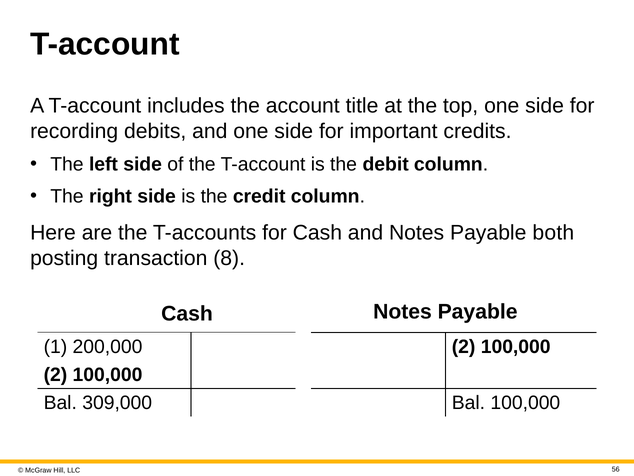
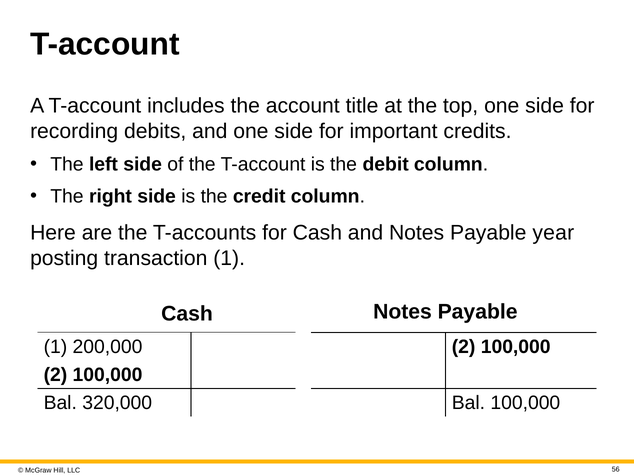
both: both -> year (553, 233)
transaction 8: 8 -> 1 (229, 258)
309,000: 309,000 -> 320,000 (117, 402)
